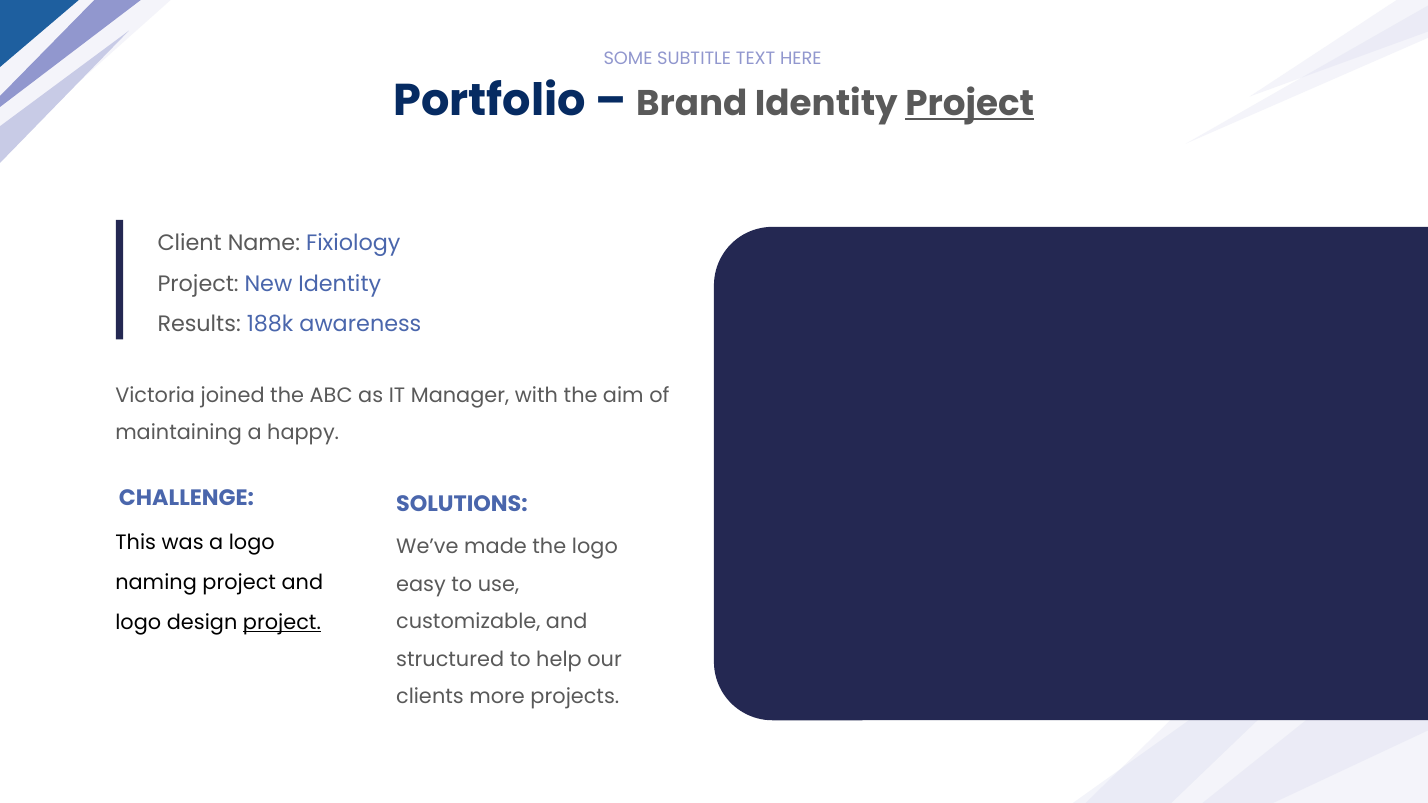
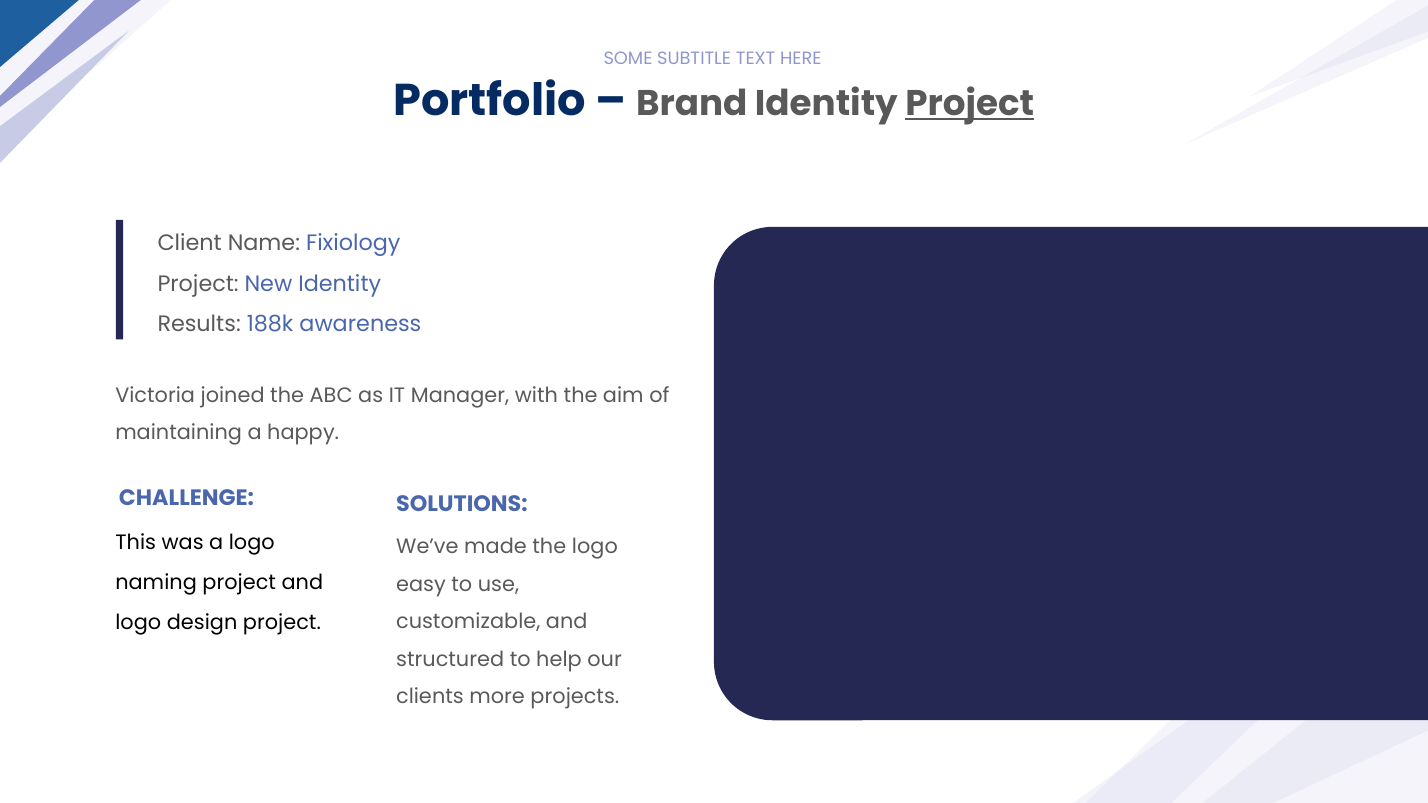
project underline: present -> none (282, 623)
